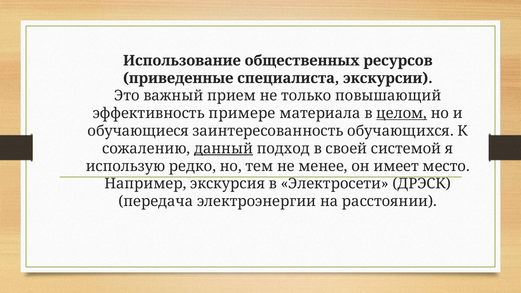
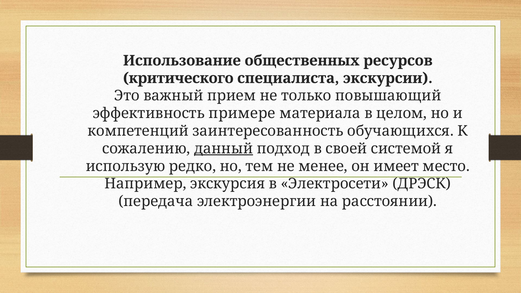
приведенные: приведенные -> критического (178, 78)
целом underline: present -> none (402, 113)
обучающиеся: обучающиеся -> компетенций (138, 131)
